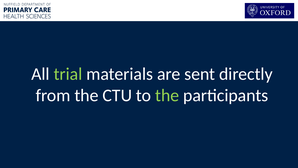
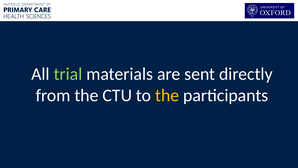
the colour: light green -> yellow (167, 95)
